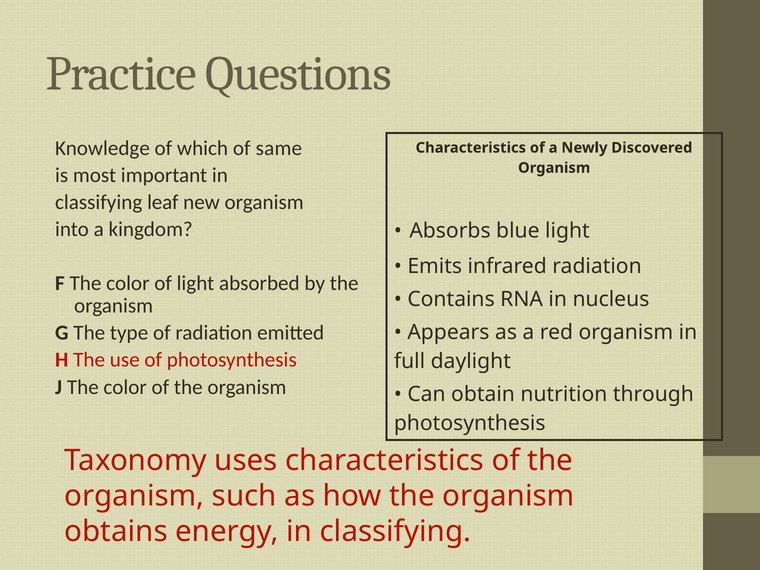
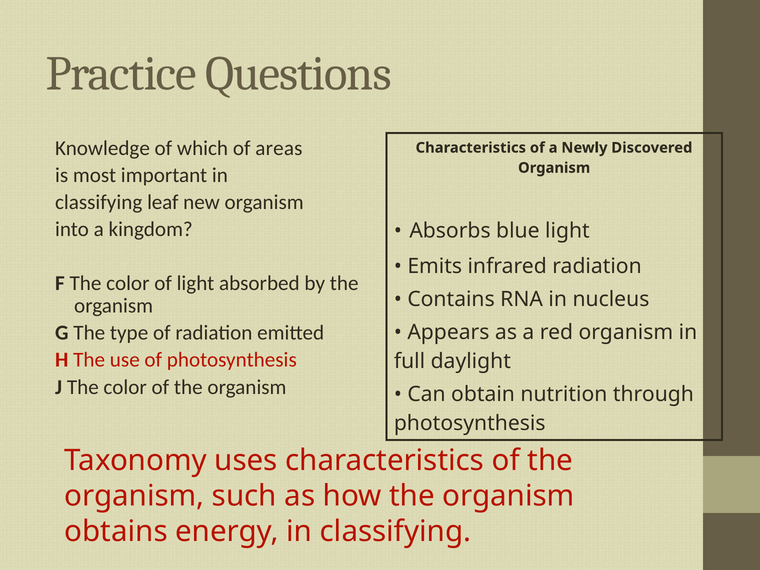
same: same -> areas (279, 148)
